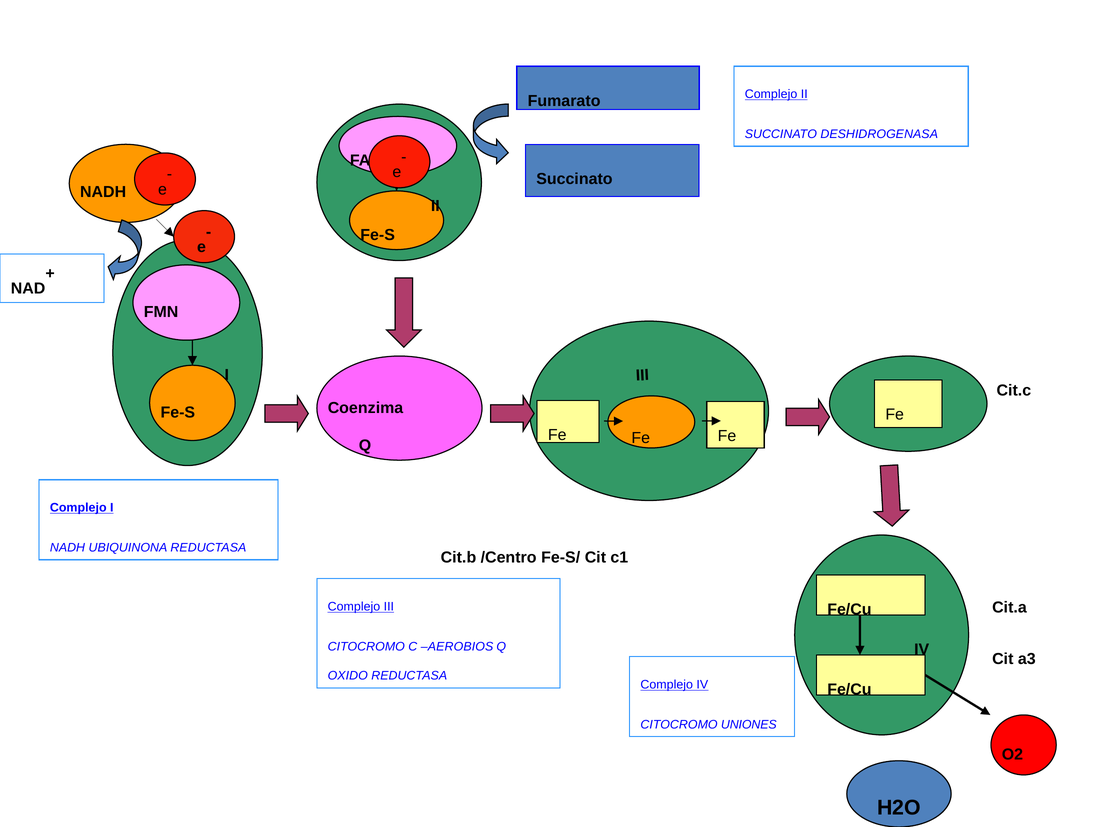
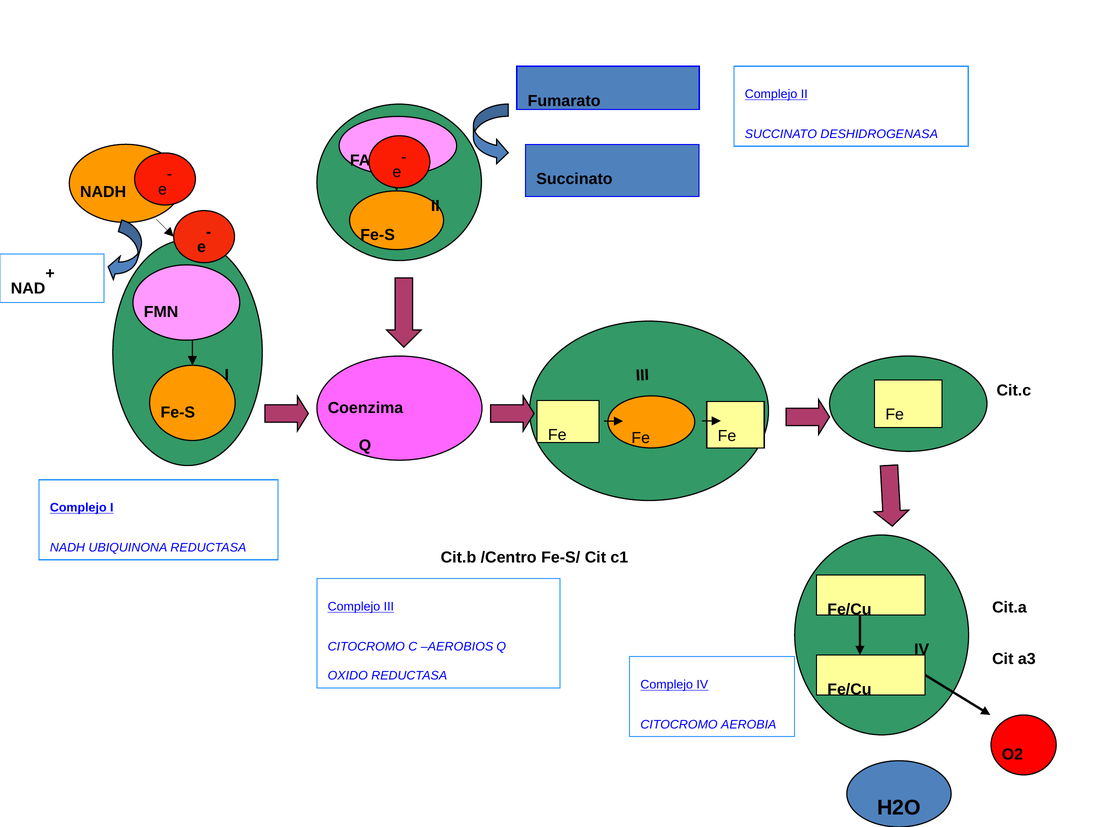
UNIONES: UNIONES -> AEROBIA (749, 725)
